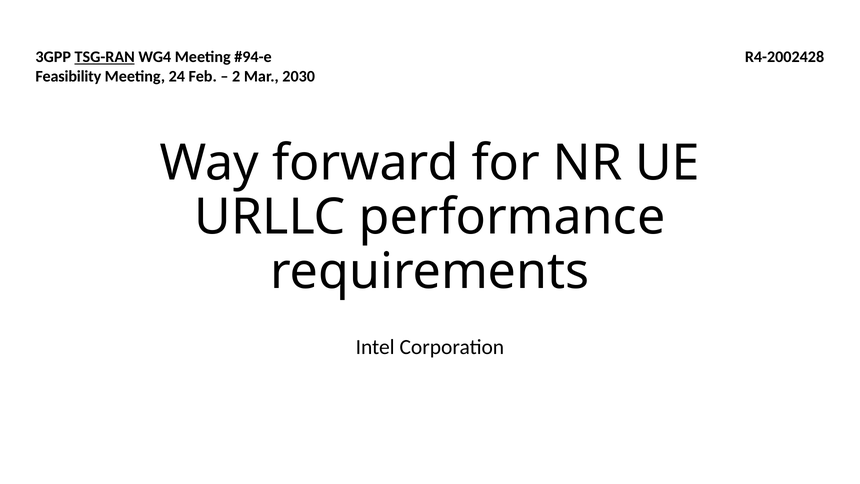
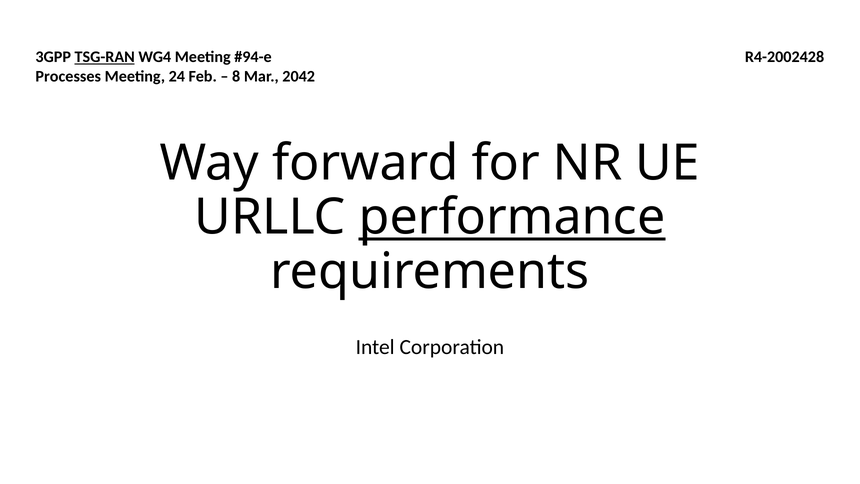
Feasibility: Feasibility -> Processes (68, 76)
2: 2 -> 8 (236, 76)
2030: 2030 -> 2042 (299, 76)
performance underline: none -> present (512, 217)
